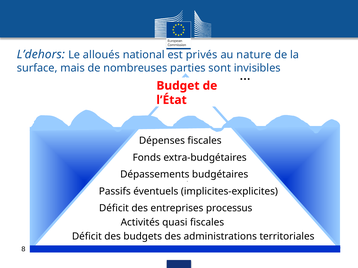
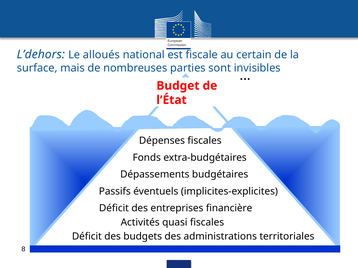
privés: privés -> fiscale (202, 55)
nature: nature -> certain (254, 55)
processus: processus -> financière (229, 209)
